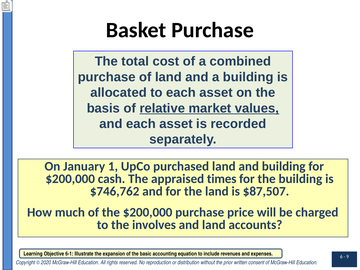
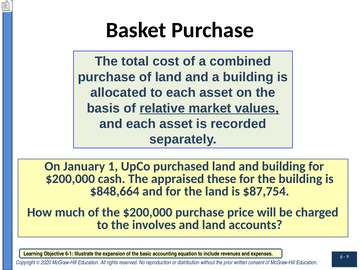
times: times -> these (222, 179)
$746,762: $746,762 -> $848,664 (115, 191)
$87,507: $87,507 -> $87,754 (266, 191)
